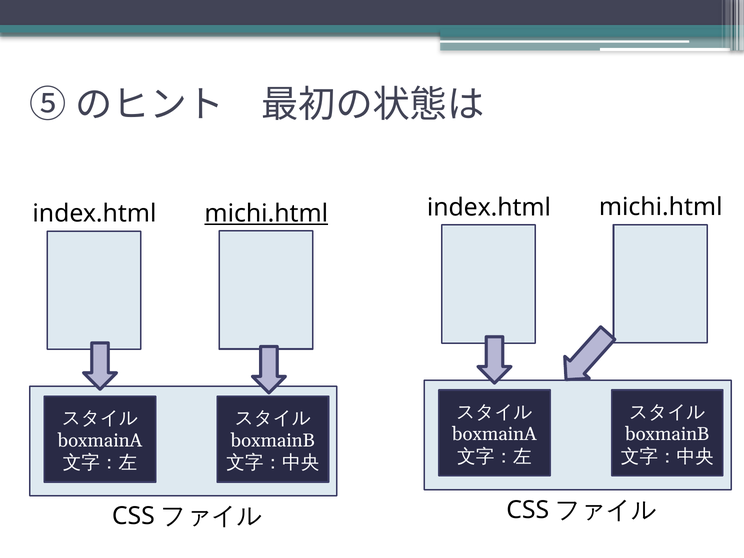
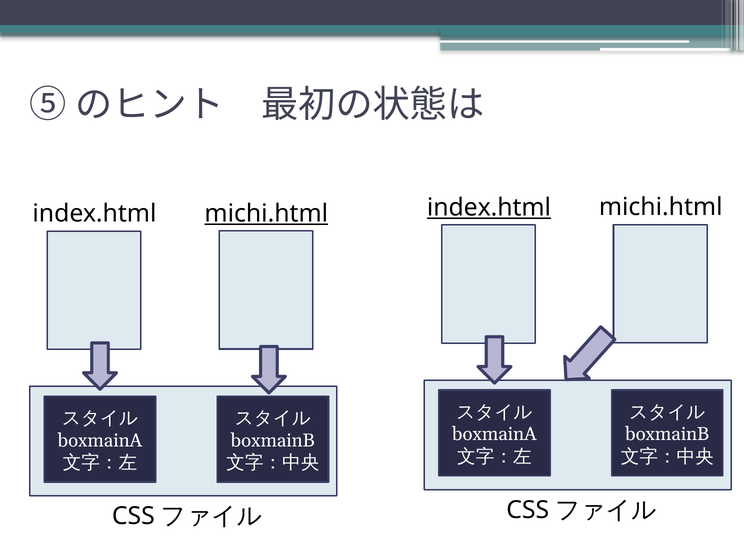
index.html underline: none -> present (489, 208)
